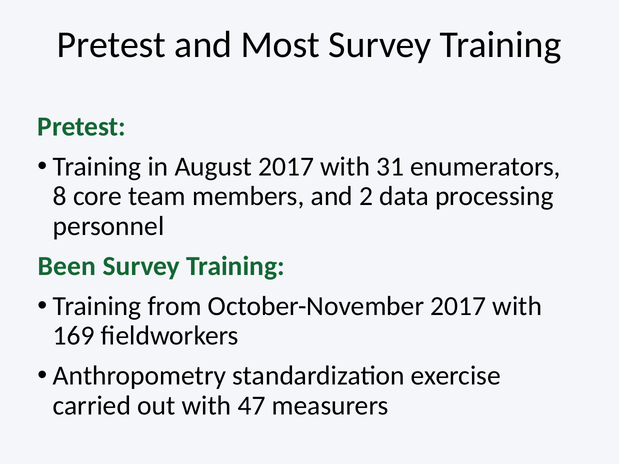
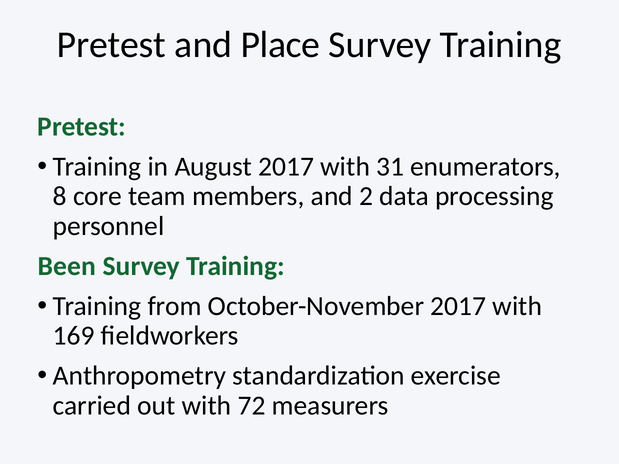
Most: Most -> Place (280, 45)
47: 47 -> 72 (252, 406)
